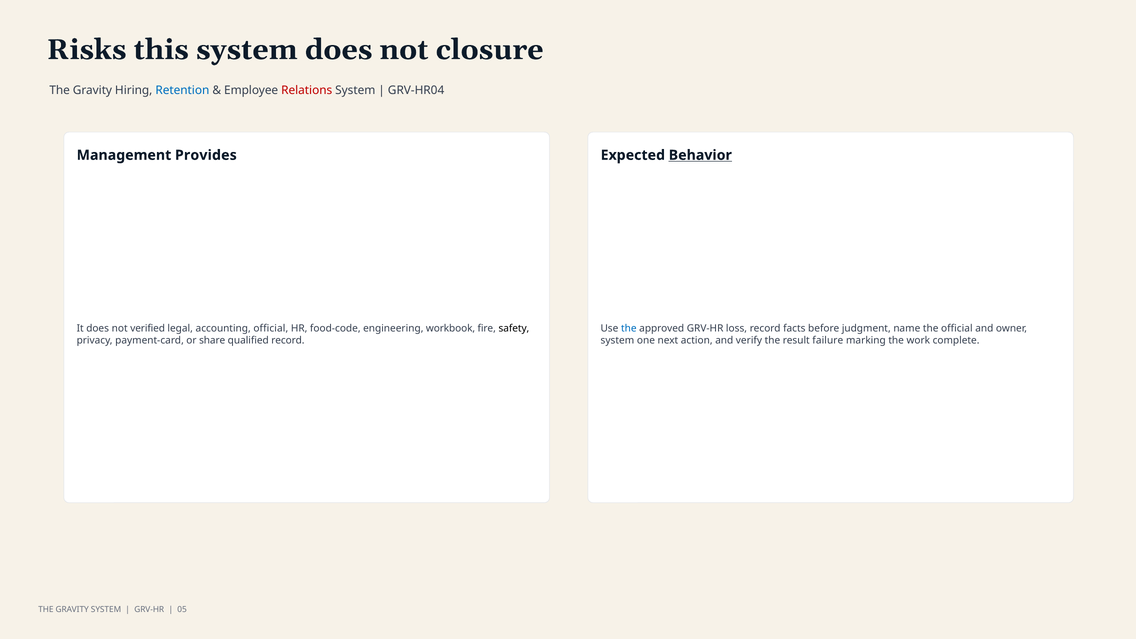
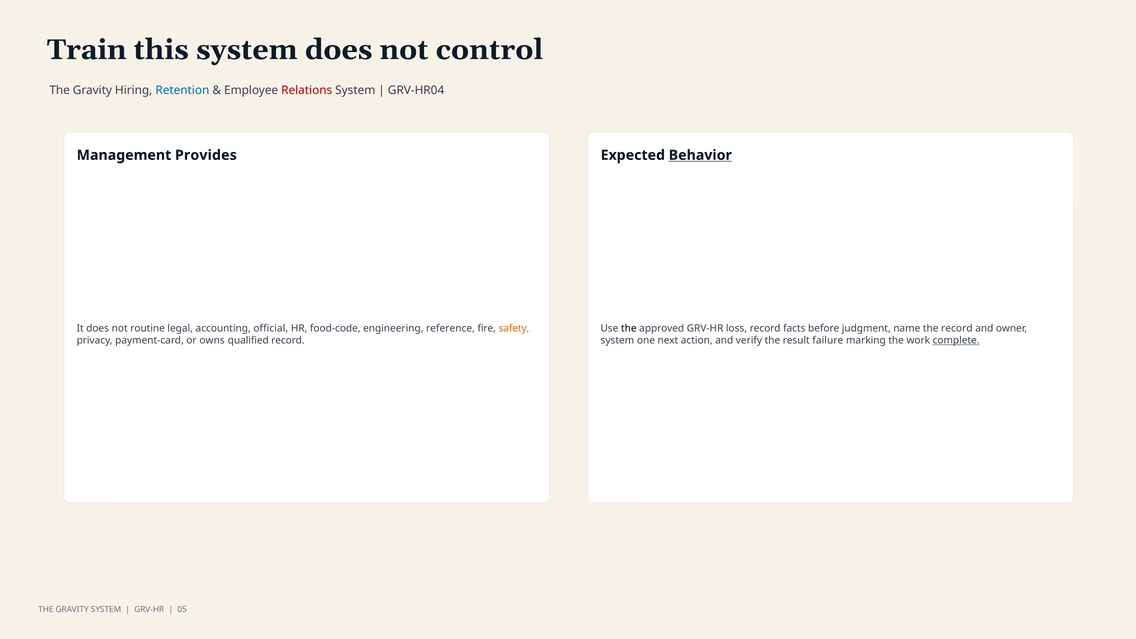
Risks: Risks -> Train (87, 50)
closure: closure -> control (490, 50)
verified: verified -> routine (148, 328)
workbook: workbook -> reference (450, 328)
safety colour: black -> orange (514, 328)
the colour: blue -> black (629, 328)
the official: official -> record (957, 328)
share: share -> owns (212, 340)
complete underline: none -> present (956, 340)
